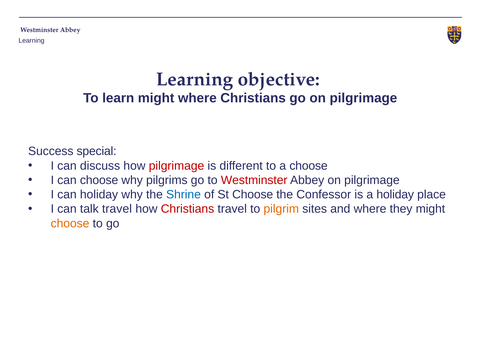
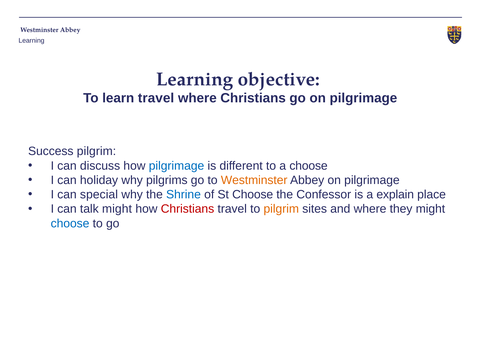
learn might: might -> travel (156, 98)
Success special: special -> pilgrim (96, 151)
pilgrimage colour: red -> blue (177, 166)
can choose: choose -> holiday (99, 180)
Westminster colour: red -> orange (254, 180)
can holiday: holiday -> special (99, 194)
a holiday: holiday -> explain (395, 194)
talk travel: travel -> might (117, 209)
choose colour: orange -> blue (70, 223)
